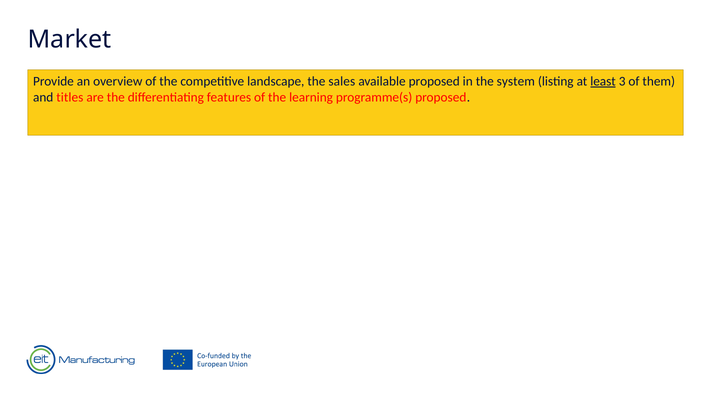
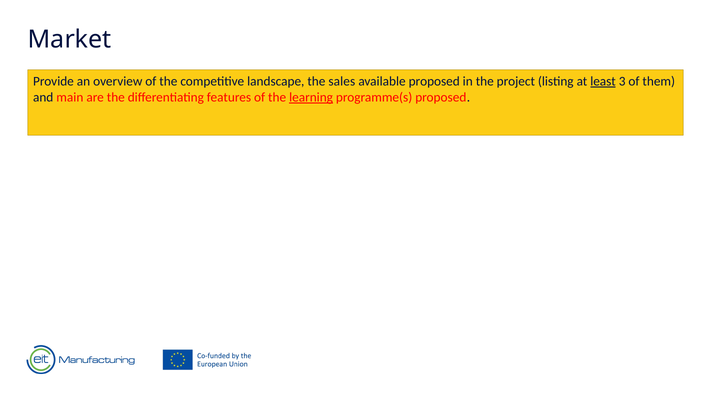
system: system -> project (516, 81)
titles: titles -> main (70, 97)
learning underline: none -> present (311, 97)
